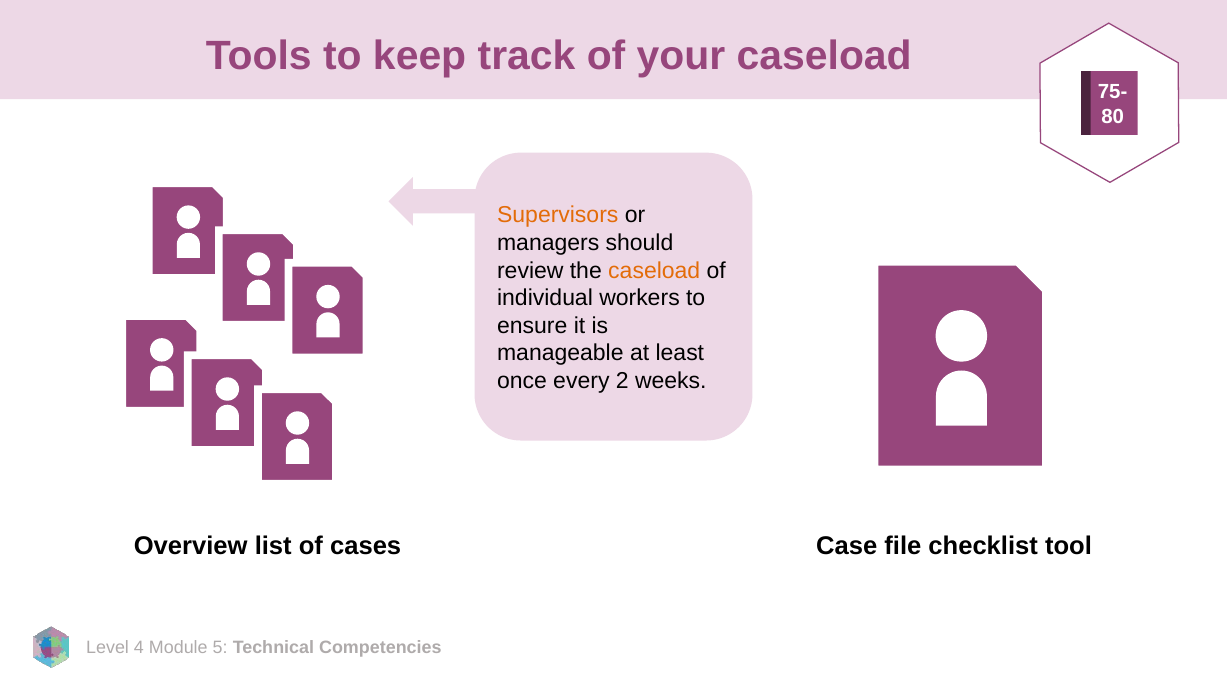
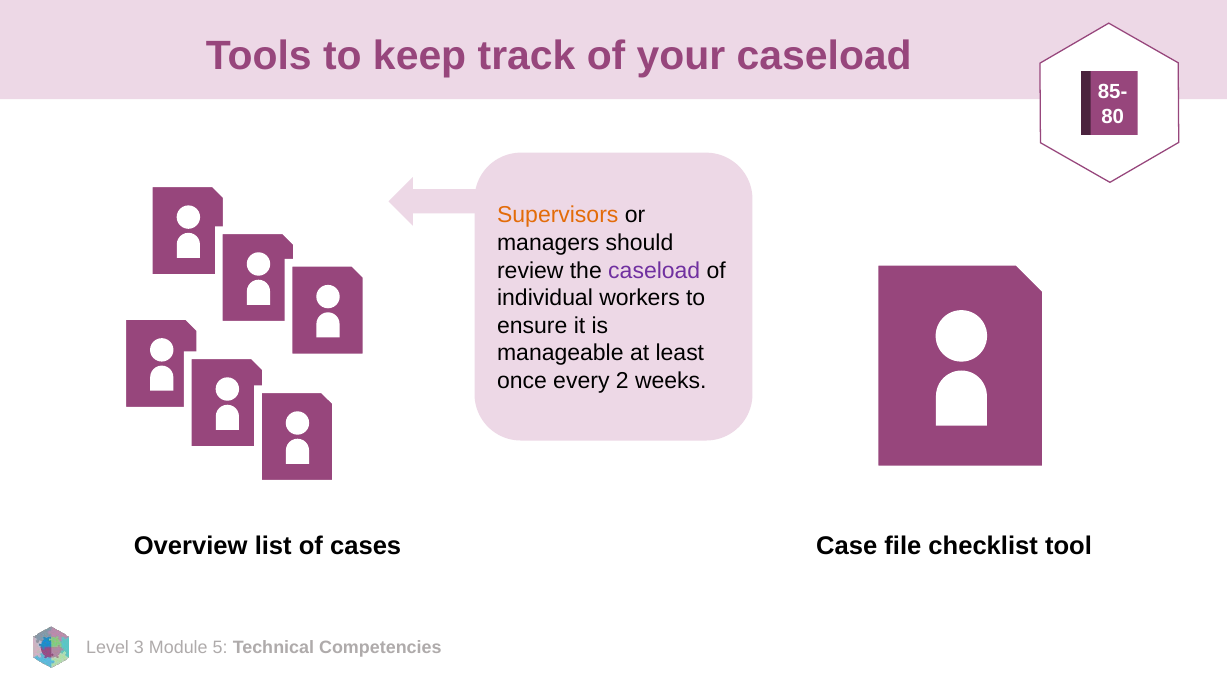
75-: 75- -> 85- (1113, 92)
caseload colour: orange -> purple (654, 271)
4: 4 -> 3 (139, 648)
